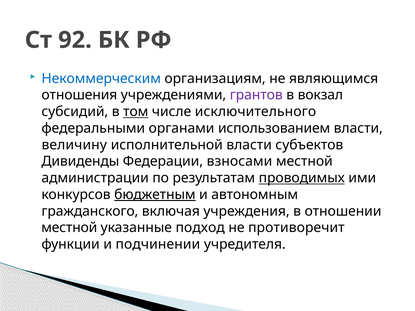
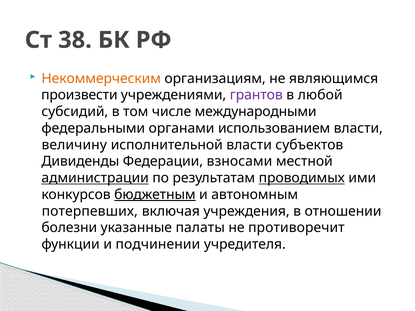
92: 92 -> 38 (75, 40)
Некоммерческим colour: blue -> orange (101, 79)
отношения: отношения -> произвести (79, 95)
вокзал: вокзал -> любой (320, 95)
том underline: present -> none (136, 112)
исключительного: исключительного -> международными (256, 112)
администрации underline: none -> present (95, 178)
гражданского: гражданского -> потерпевших (90, 211)
местной: местной -> болезни (69, 228)
подход: подход -> палаты (200, 228)
